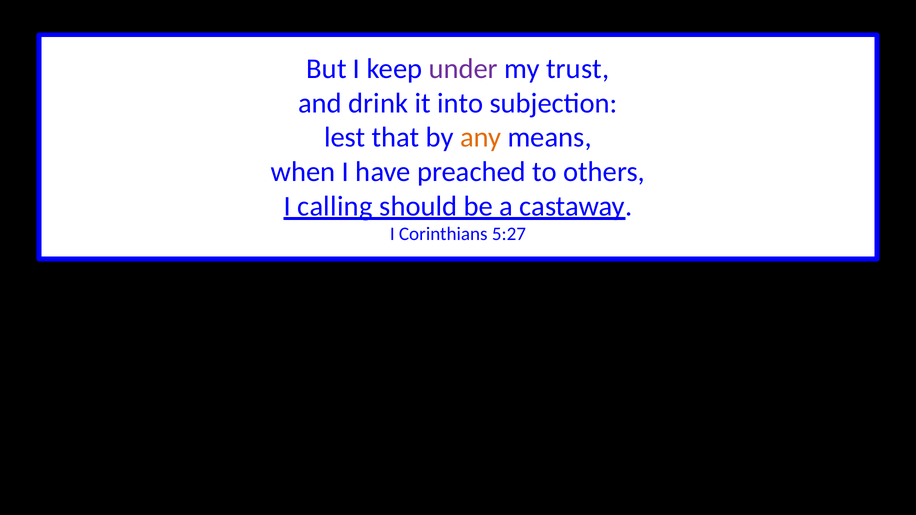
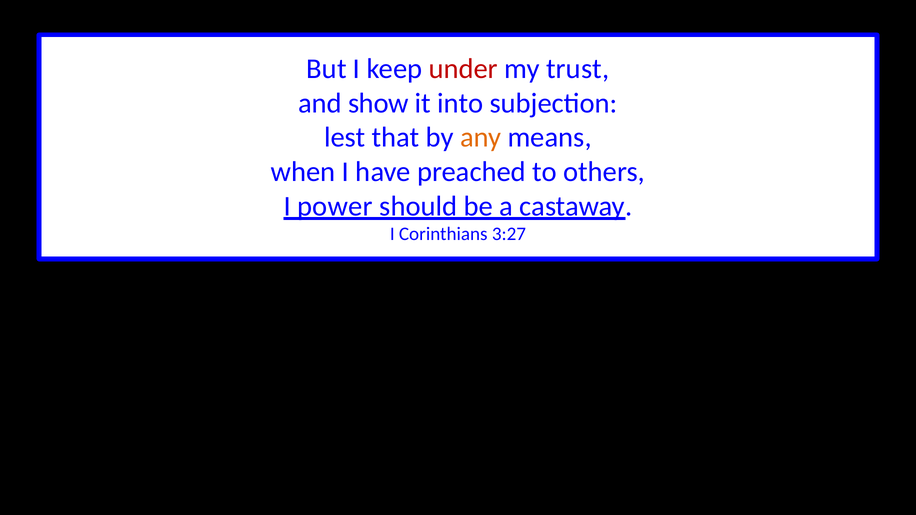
under colour: purple -> red (463, 69)
drink: drink -> show (378, 103)
calling: calling -> power (335, 206)
5:27: 5:27 -> 3:27 (509, 234)
